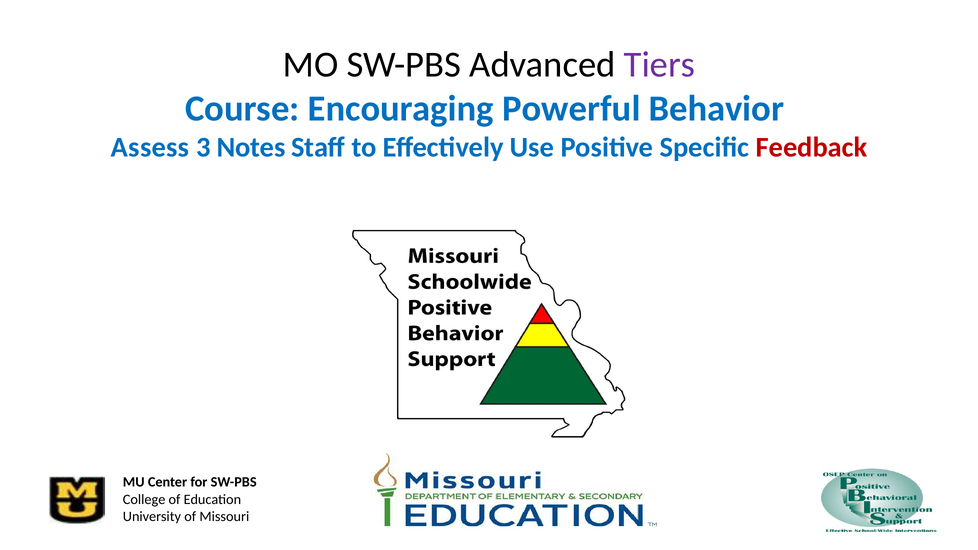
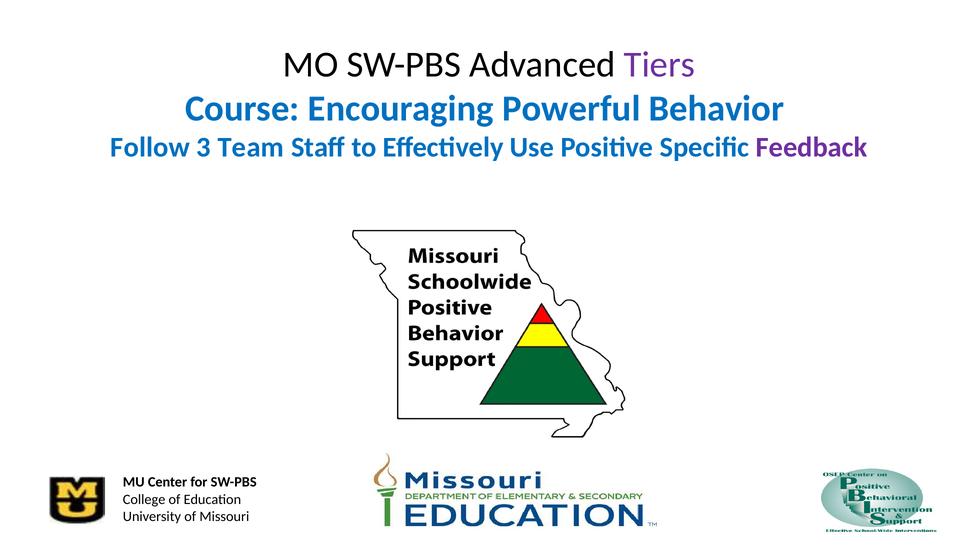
Assess: Assess -> Follow (150, 147)
Notes: Notes -> Team (251, 147)
Feedback colour: red -> purple (812, 147)
